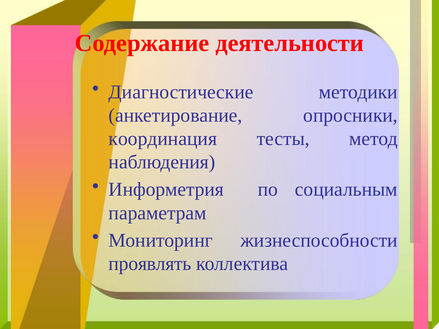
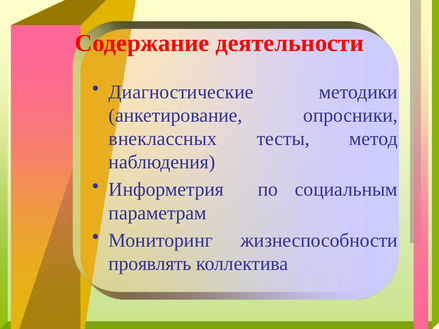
координация: координация -> внеклассных (163, 139)
